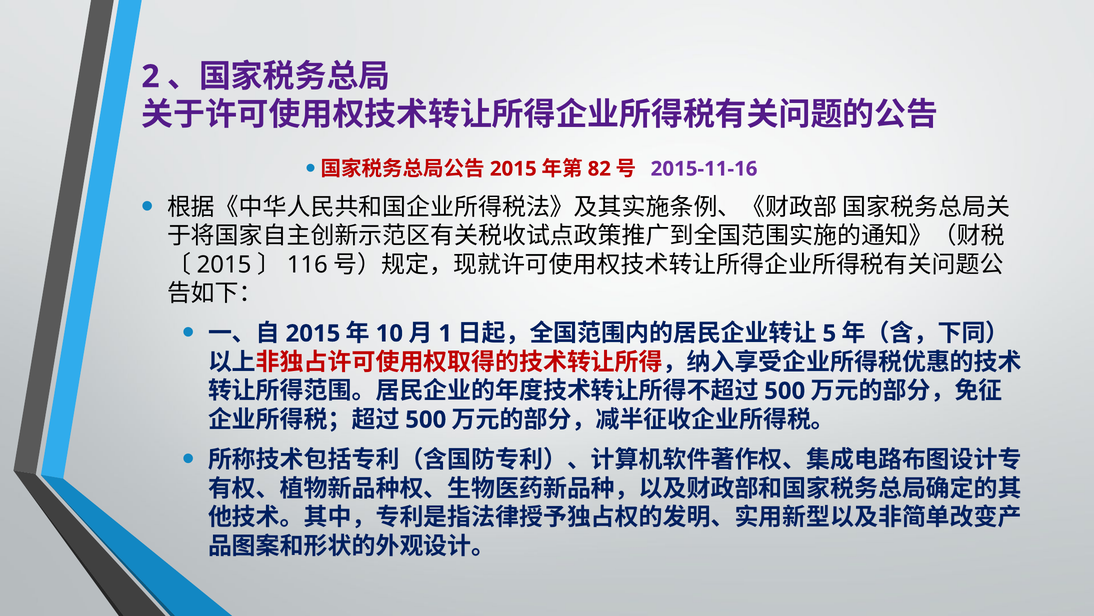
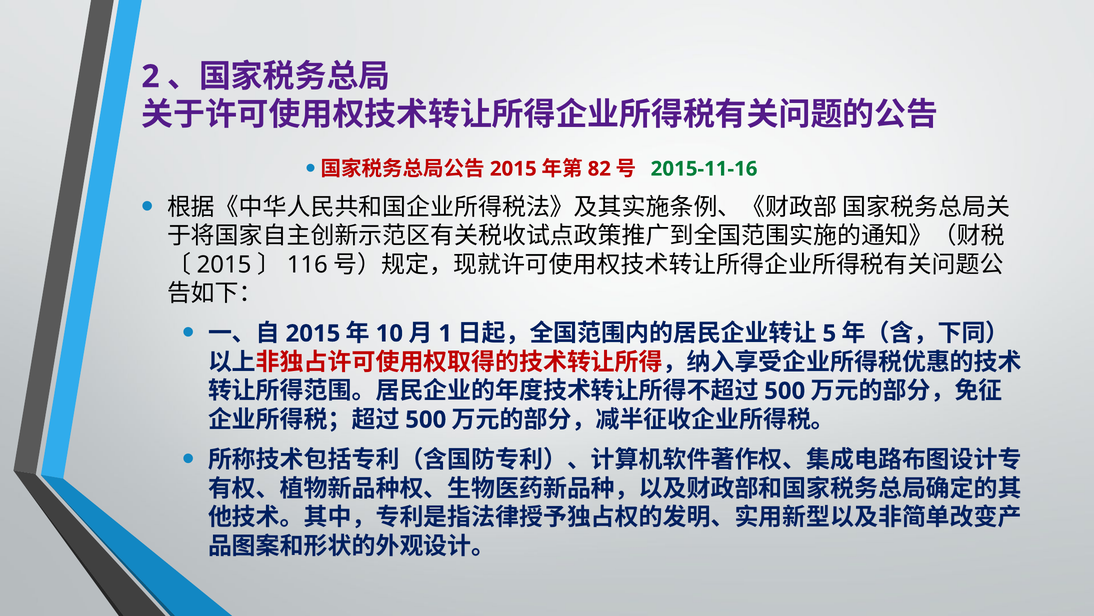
2015-11-16 colour: purple -> green (704, 169)
